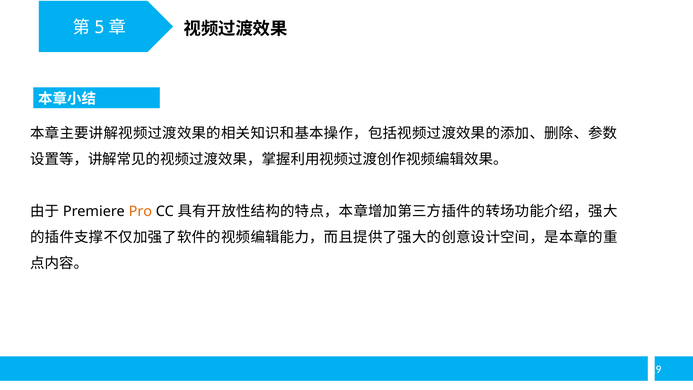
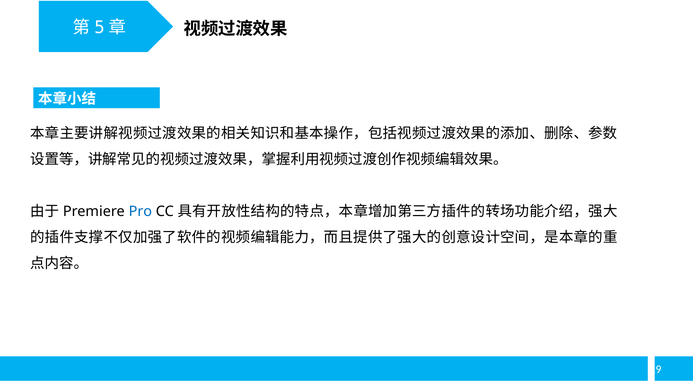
Pro colour: orange -> blue (140, 212)
